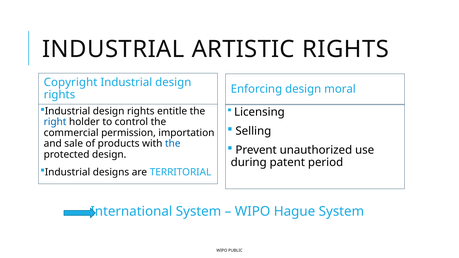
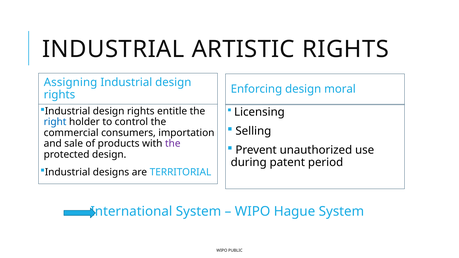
Copyright: Copyright -> Assigning (71, 82)
permission: permission -> consumers (128, 133)
the colour: blue -> purple (173, 144)
